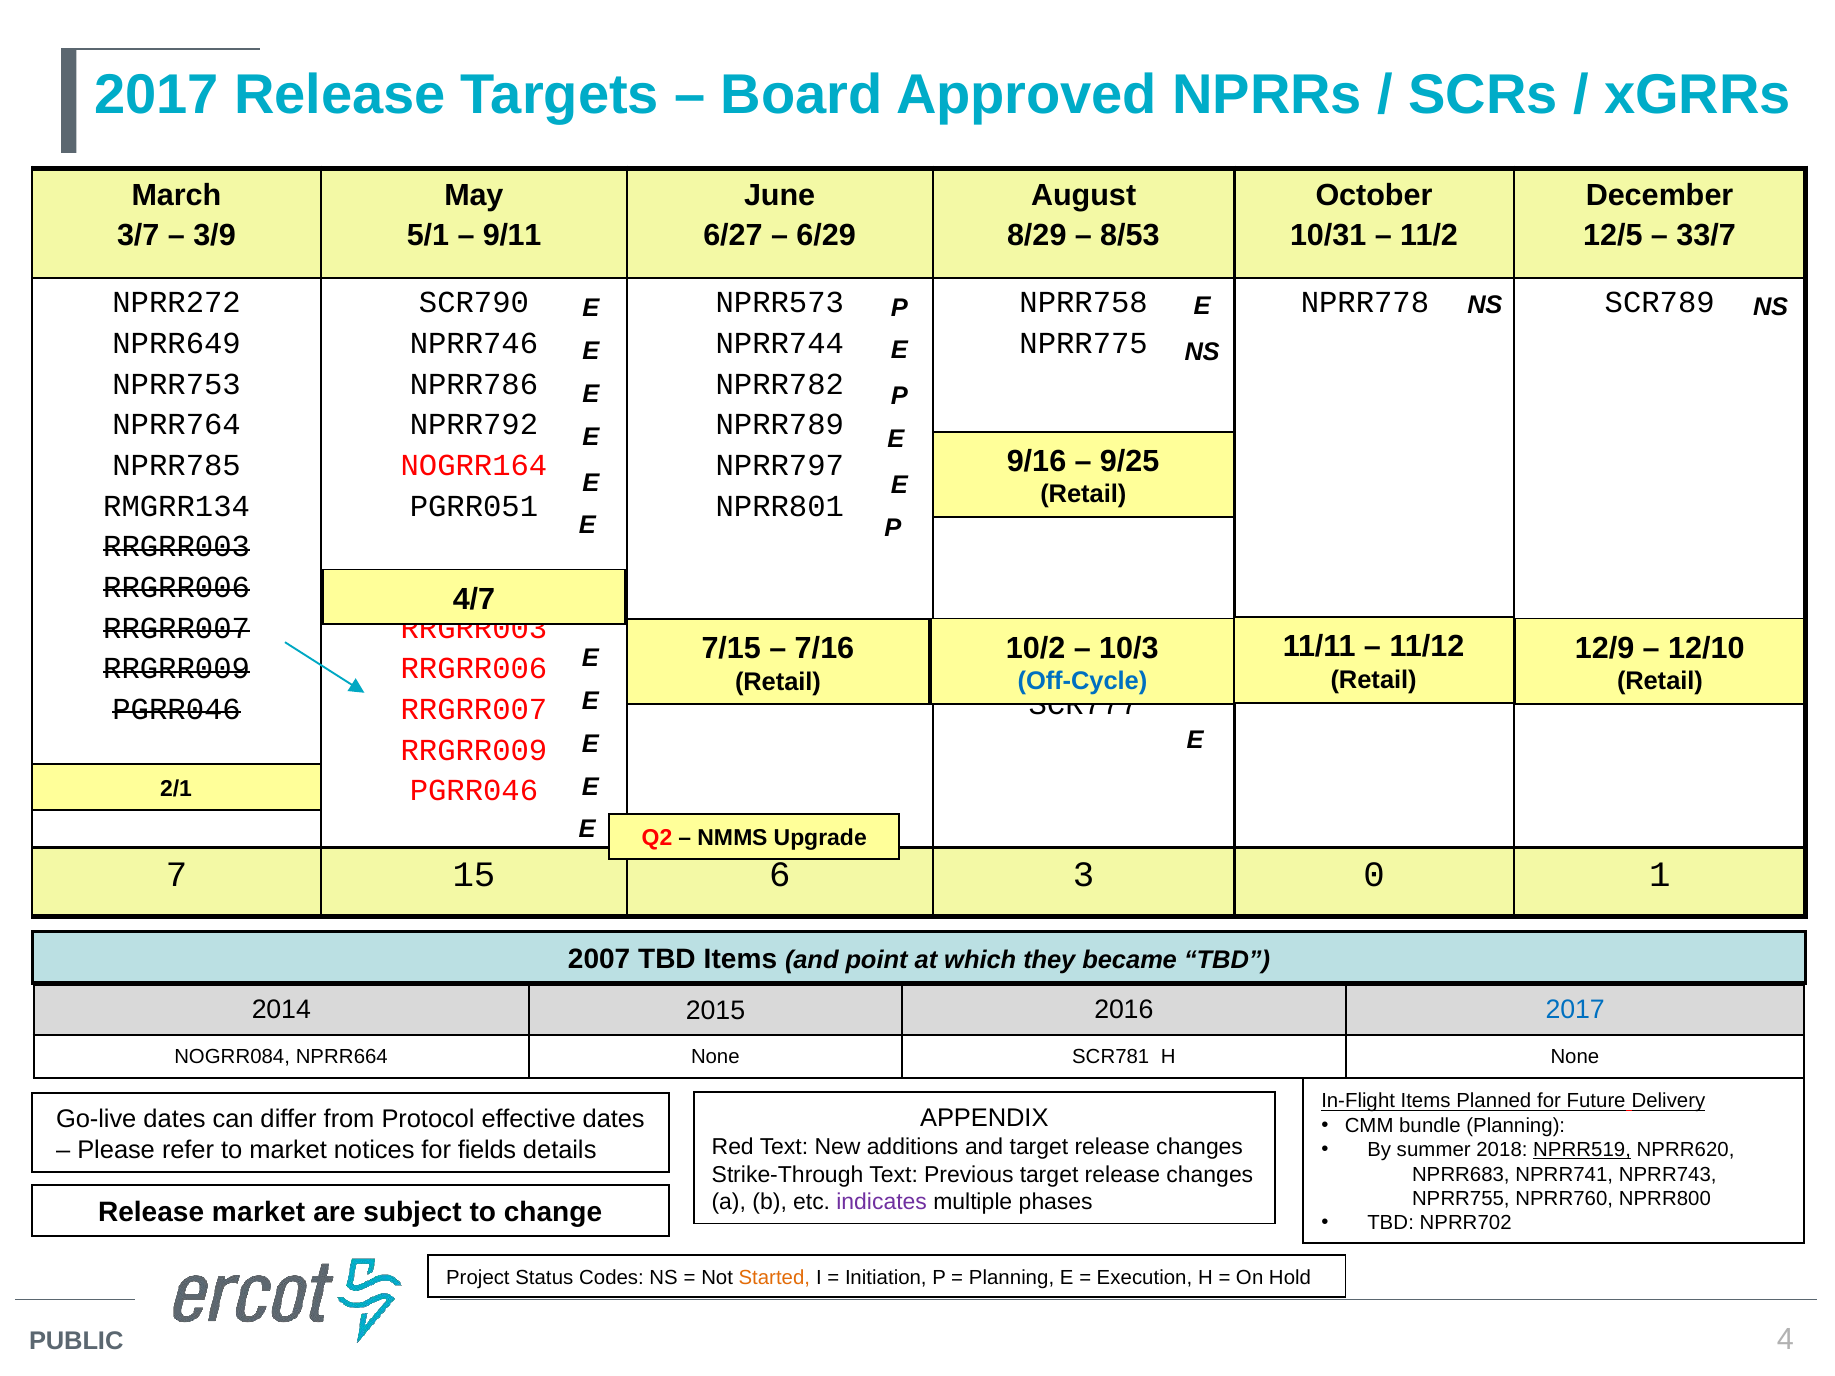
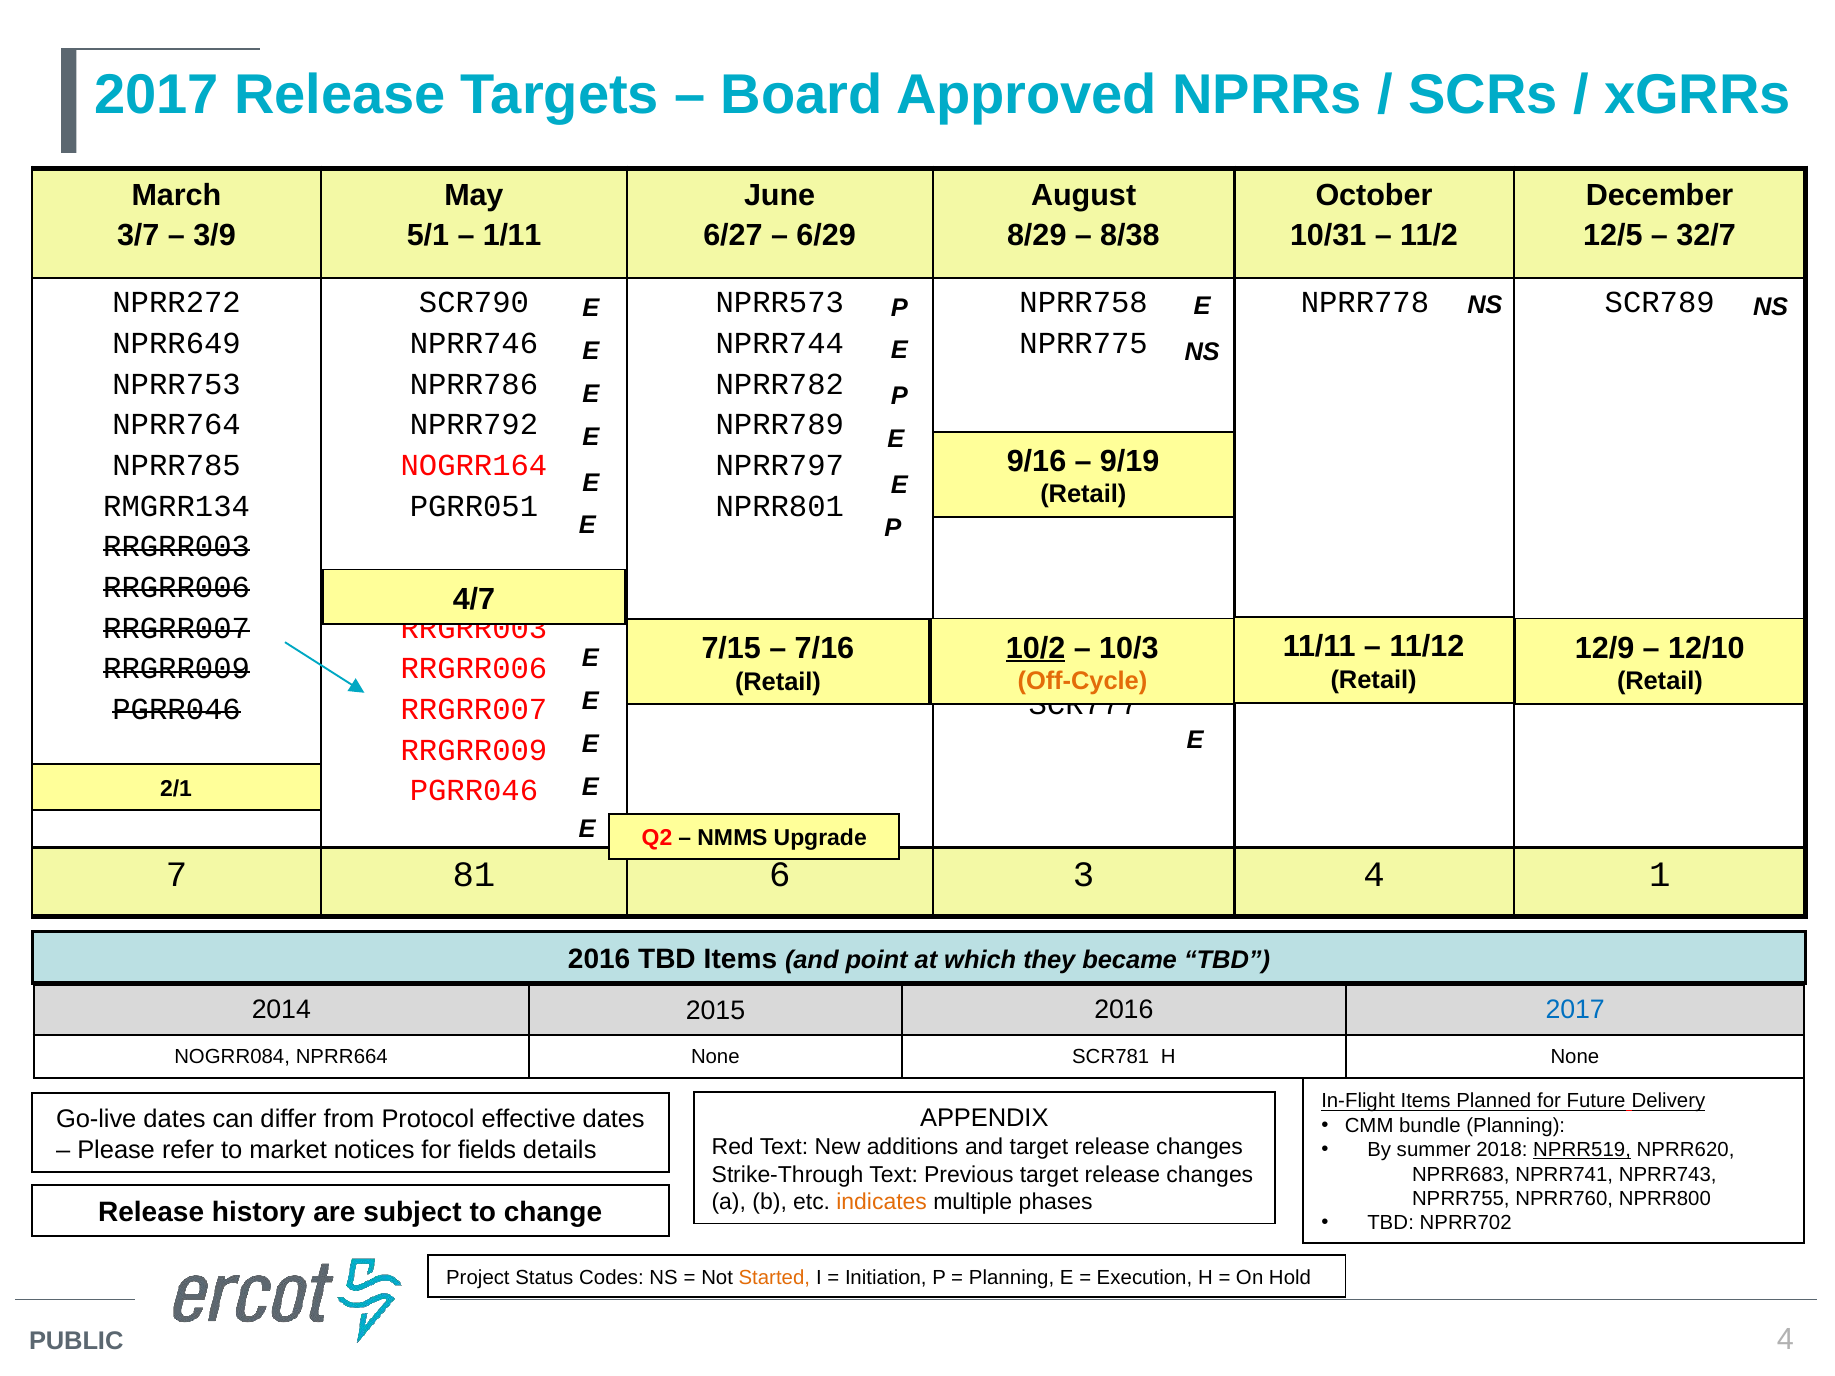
9/11: 9/11 -> 1/11 (512, 235)
8/53: 8/53 -> 8/38 (1130, 235)
33/7: 33/7 -> 32/7 (1706, 235)
9/25: 9/25 -> 9/19 (1130, 461)
10/2 underline: none -> present (1036, 648)
Off-Cycle colour: blue -> orange (1082, 681)
15: 15 -> 81 (474, 875)
3 0: 0 -> 4 (1374, 875)
2007: 2007 -> 2016 (599, 959)
indicates colour: purple -> orange (882, 1203)
Release market: market -> history (259, 1213)
